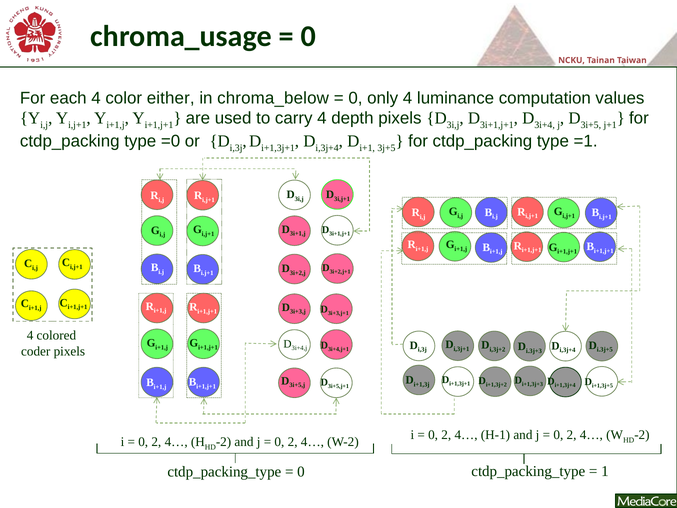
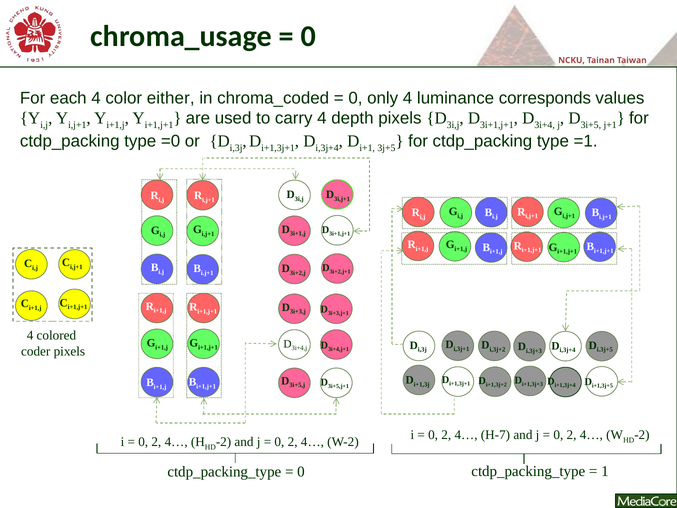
chroma_below: chroma_below -> chroma_coded (273, 98)
computation: computation -> corresponds (545, 98)
H-1: H-1 -> H-7 (495, 435)
